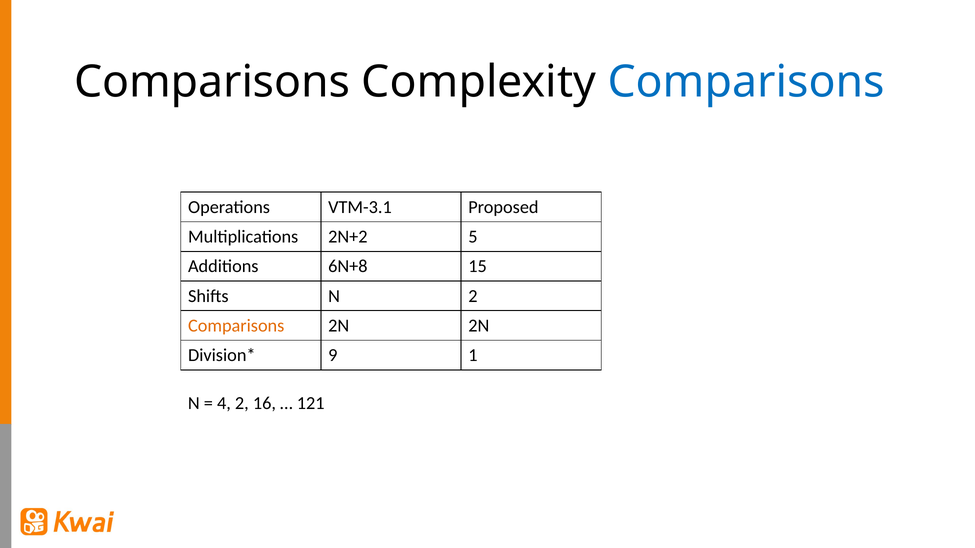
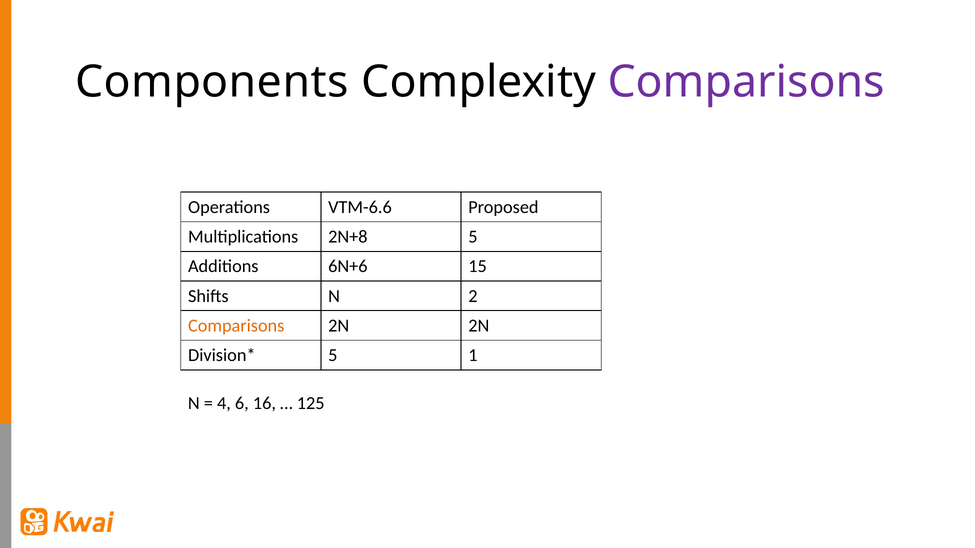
Comparisons: Comparisons -> Components (212, 82)
Comparisons colour: blue -> purple (746, 82)
VTM-3.1: VTM-3.1 -> VTM-6.6 (360, 207)
2N+2: 2N+2 -> 2N+8 (348, 237)
6N+8: 6N+8 -> 6N+6 (348, 267)
9: 9 -> 5 (333, 356)
4 2: 2 -> 6 (242, 403)
121: 121 -> 125 (311, 403)
